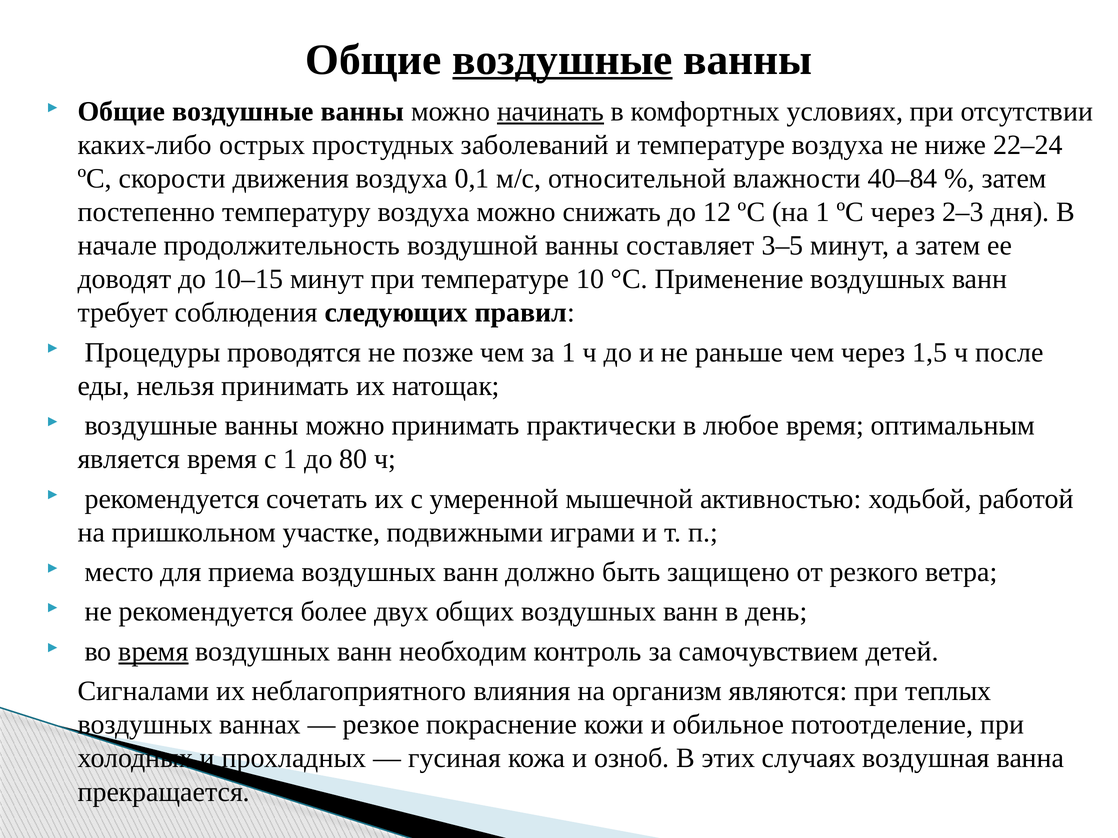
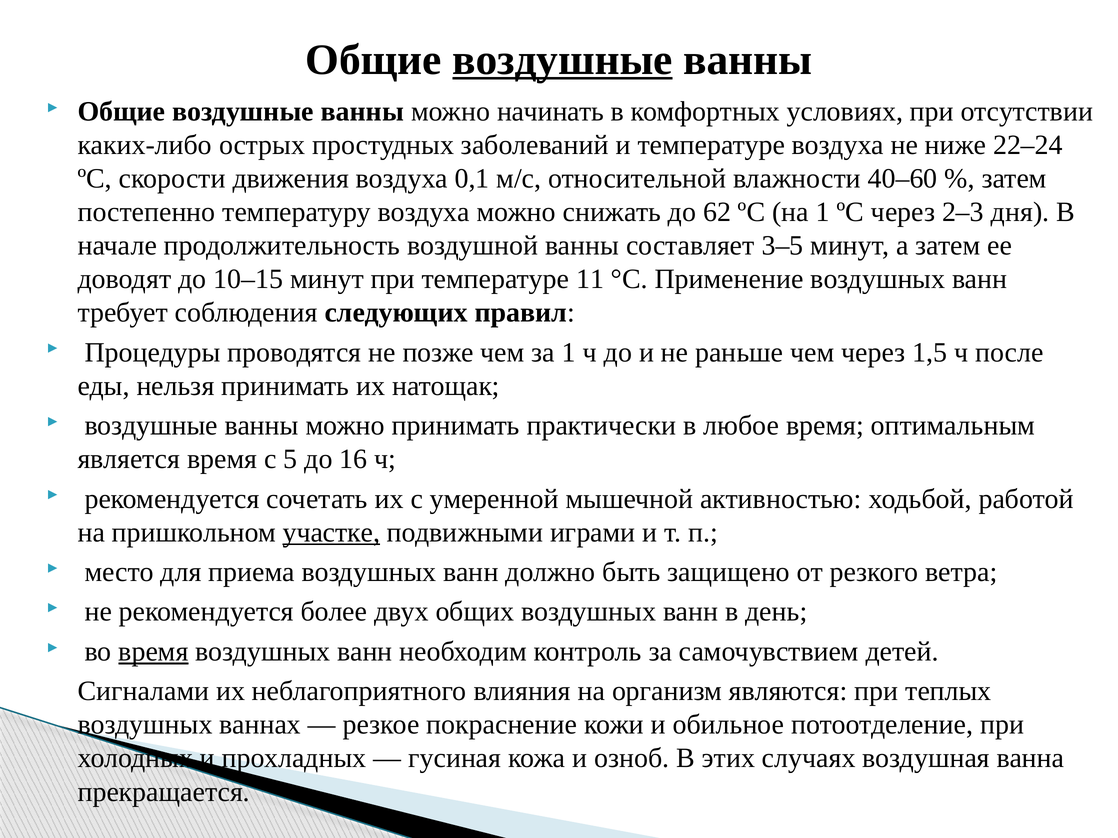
начинать underline: present -> none (551, 112)
40–84: 40–84 -> 40–60 (903, 179)
12: 12 -> 62 (717, 212)
10: 10 -> 11 (590, 279)
с 1: 1 -> 5 (290, 459)
80: 80 -> 16 (353, 459)
участке underline: none -> present (331, 533)
